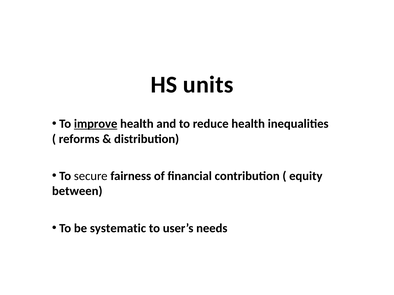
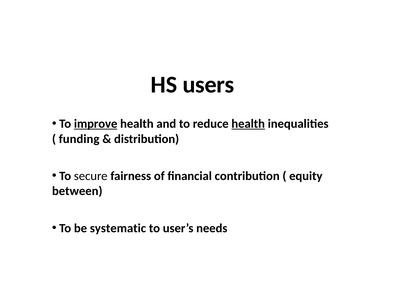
units: units -> users (208, 85)
health underline: none -> present (248, 124)
reforms: reforms -> funding (79, 139)
